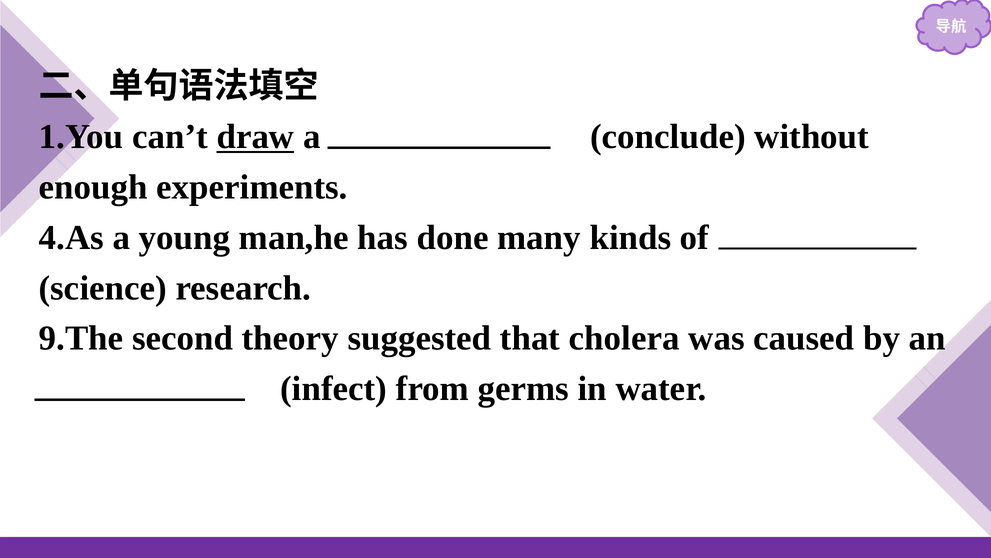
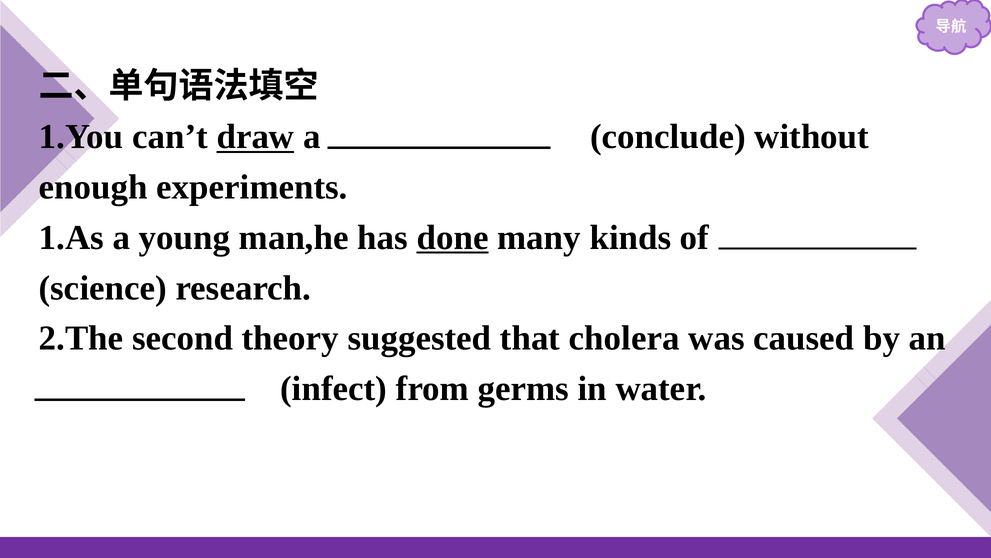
4.As: 4.As -> 1.As (71, 237)
done underline: none -> present (453, 237)
9.The: 9.The -> 2.The (81, 338)
